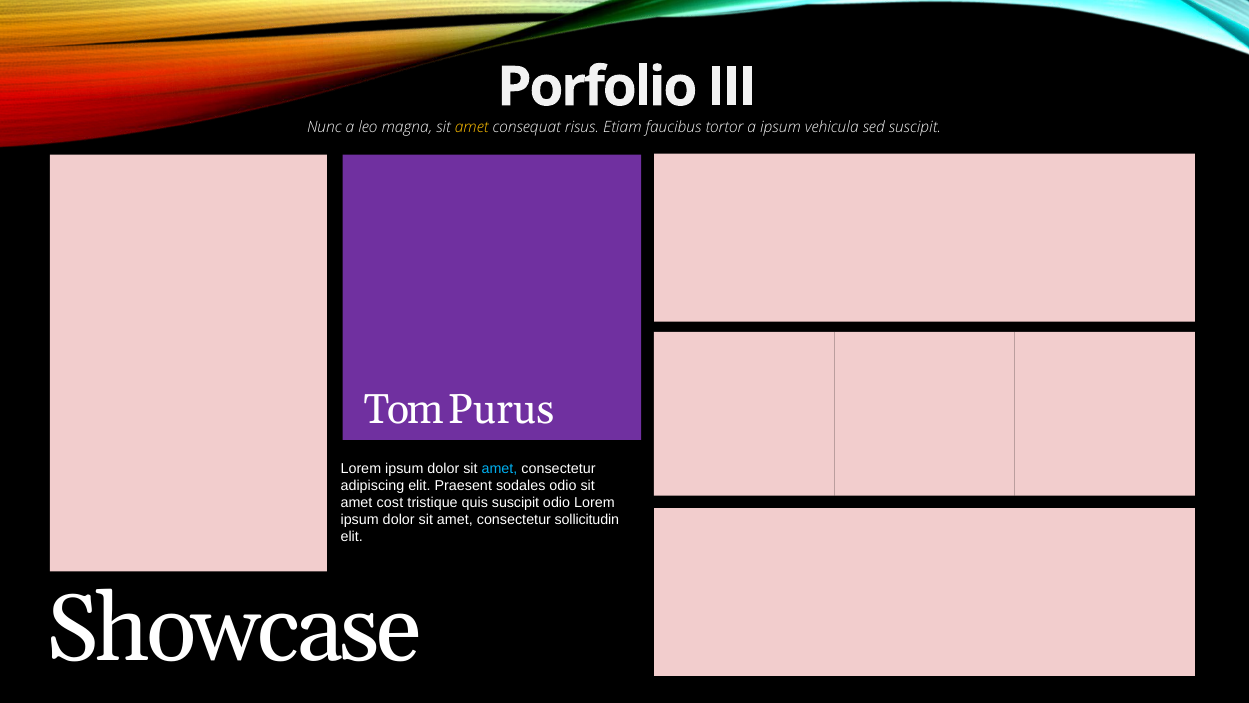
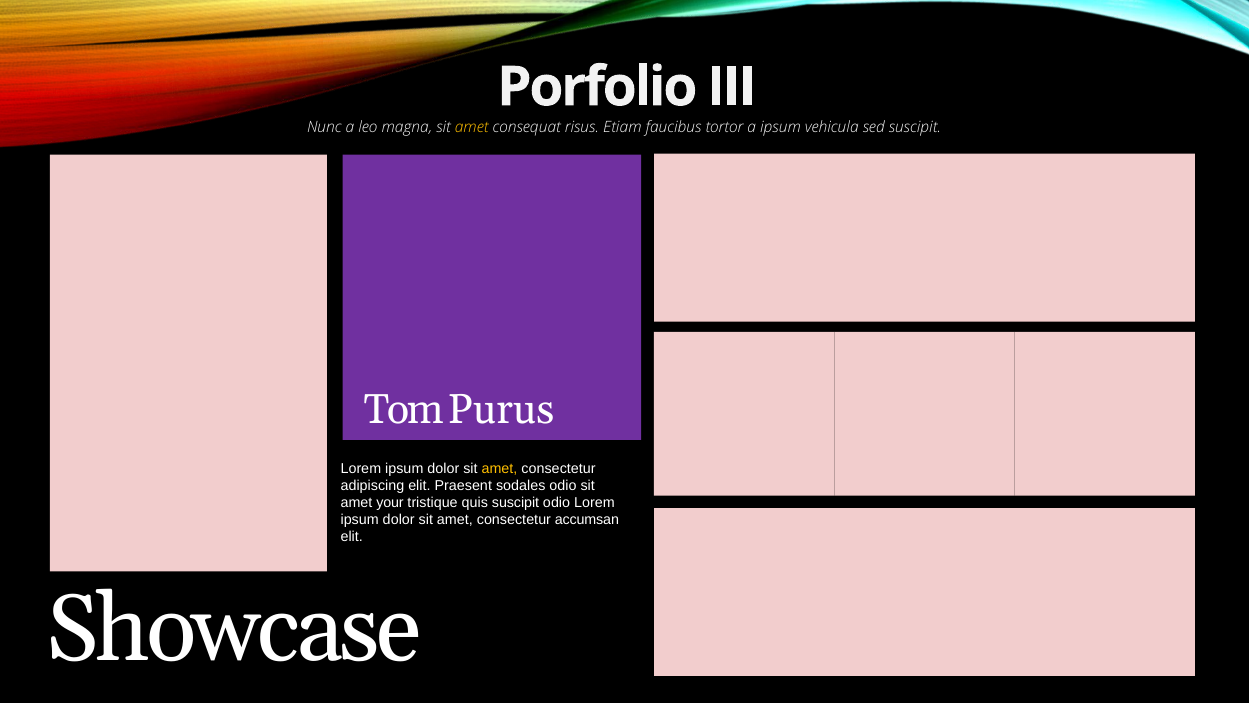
amet colour: light blue -> yellow (499, 468)
cost: cost -> your (390, 502)
sollicitudin: sollicitudin -> accumsan (587, 520)
